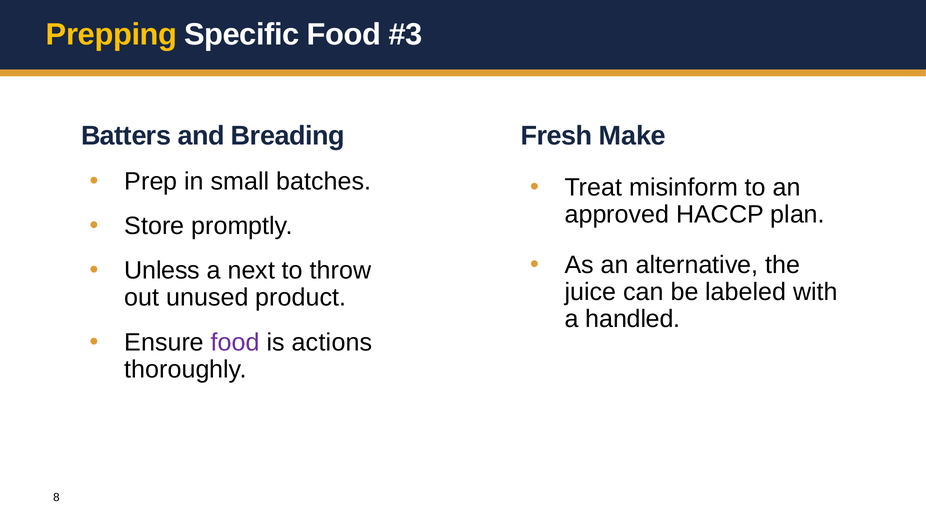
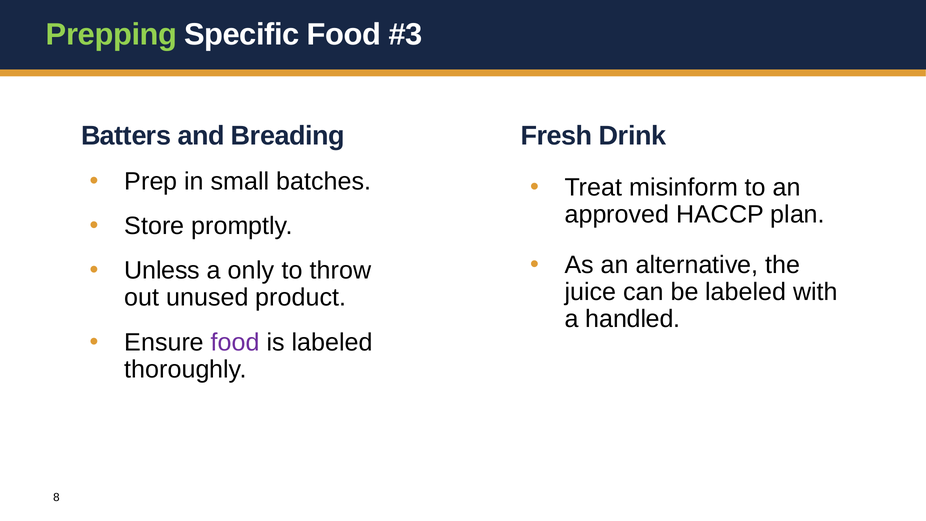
Prepping colour: yellow -> light green (112, 35)
Make: Make -> Drink (633, 136)
next: next -> only (251, 270)
is actions: actions -> labeled (332, 342)
